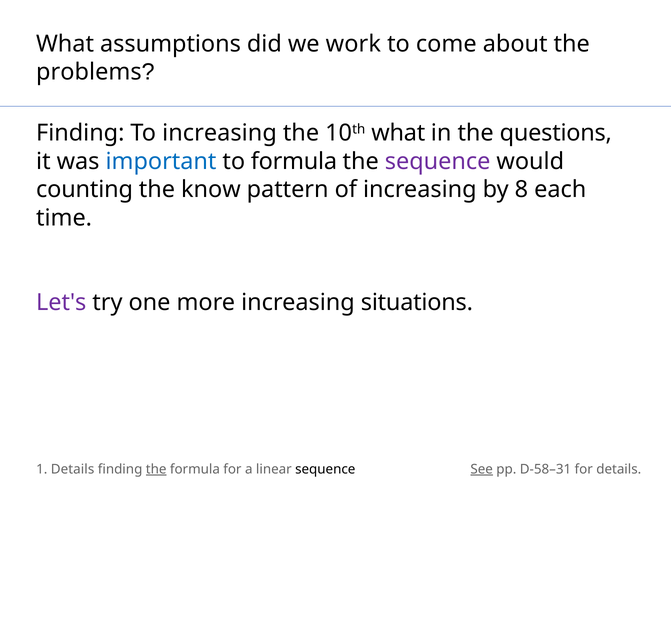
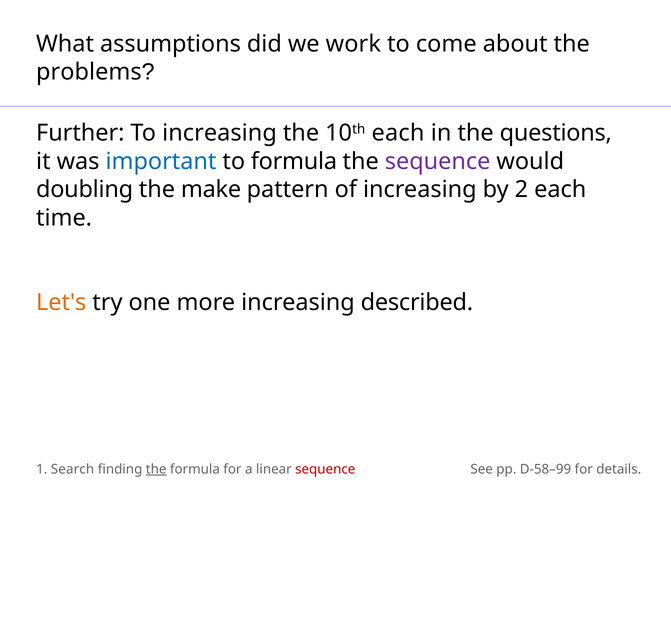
Finding: Finding -> Further (80, 133)
10th what: what -> each (398, 133)
counting: counting -> doubling (85, 190)
know: know -> make (211, 190)
8: 8 -> 2 (521, 190)
Let's colour: purple -> orange (61, 302)
situations: situations -> described (417, 302)
1 Details: Details -> Search (73, 469)
sequence colour: black -> red (325, 469)
See underline: present -> none (482, 469)
D-58–31: D-58–31 -> D-58–99 (546, 469)
